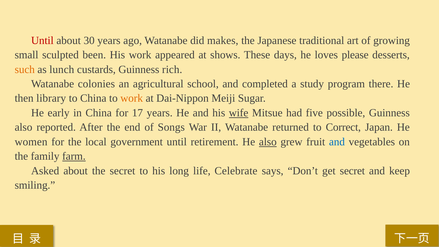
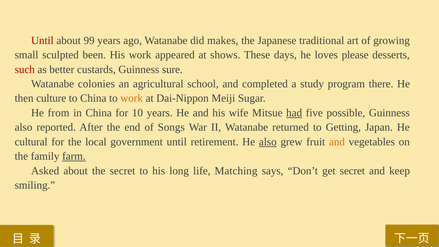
30: 30 -> 99 (89, 40)
such colour: orange -> red (25, 69)
lunch: lunch -> better (62, 69)
rich: rich -> sure (172, 69)
library: library -> culture (51, 98)
early: early -> from (59, 113)
17: 17 -> 10 (137, 113)
wife underline: present -> none (239, 113)
had underline: none -> present (294, 113)
Correct: Correct -> Getting (343, 127)
women: women -> cultural (31, 142)
and colour: blue -> orange (337, 142)
Celebrate: Celebrate -> Matching (236, 171)
